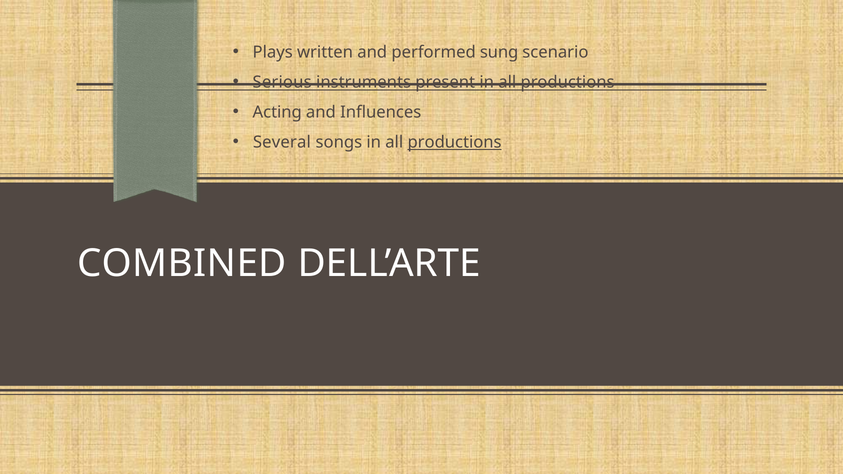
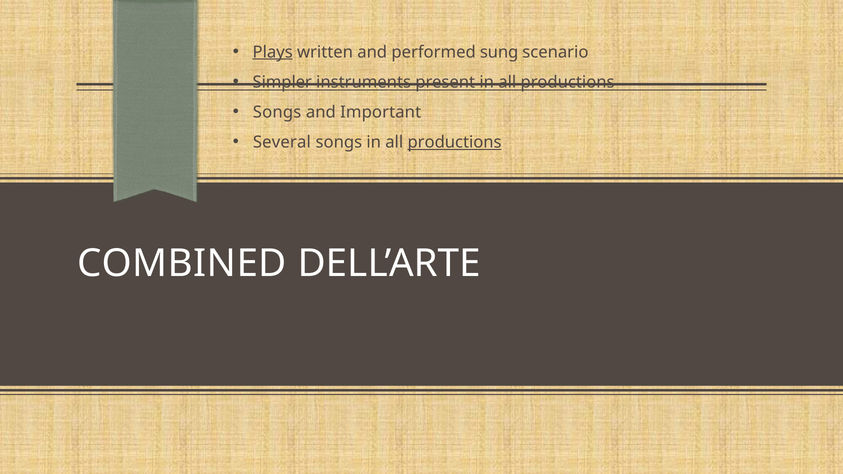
Plays underline: none -> present (273, 52)
Serious: Serious -> Simpler (282, 82)
Acting: Acting -> Songs (277, 112)
Influences: Influences -> Important (381, 112)
